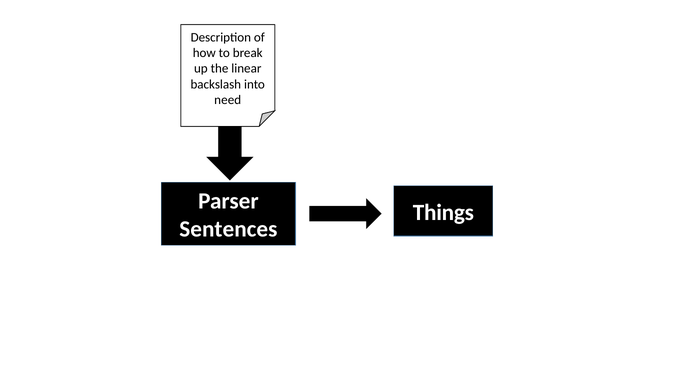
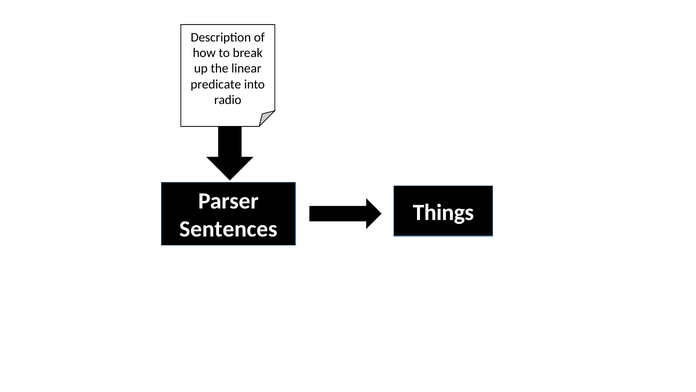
backslash: backslash -> predicate (216, 84)
need: need -> radio (228, 100)
